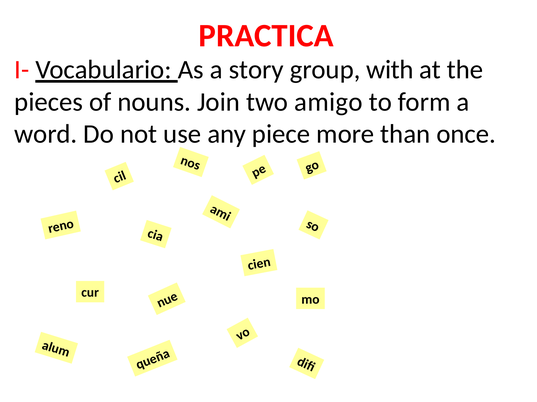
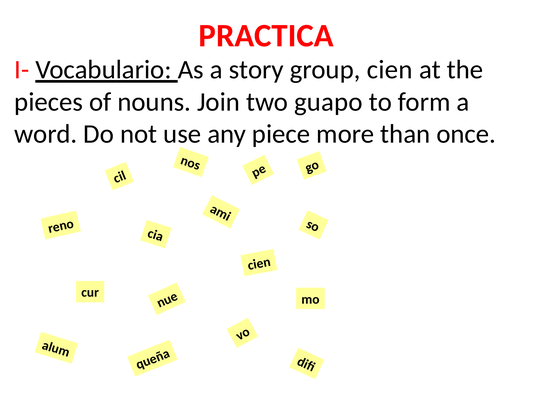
group with: with -> cien (390, 70)
amigo: amigo -> guapo (328, 102)
